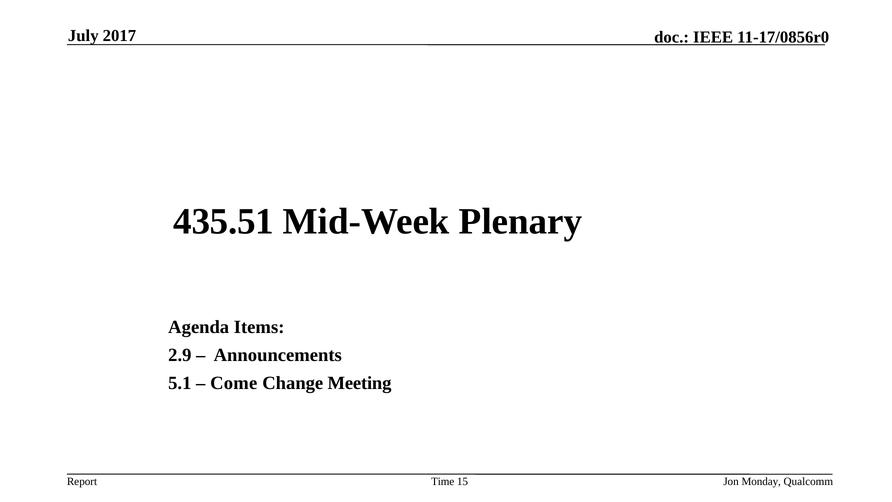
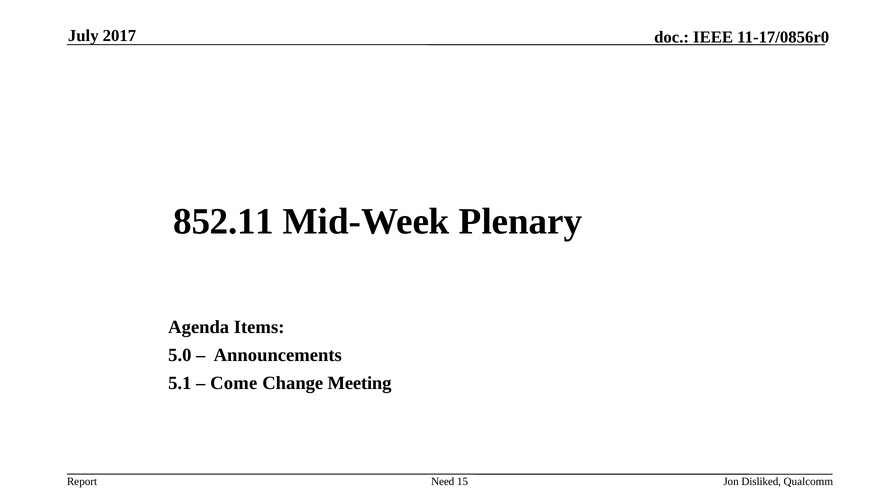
435.51: 435.51 -> 852.11 (224, 221)
2.9: 2.9 -> 5.0 (180, 355)
Time: Time -> Need (443, 481)
Monday: Monday -> Disliked (761, 481)
